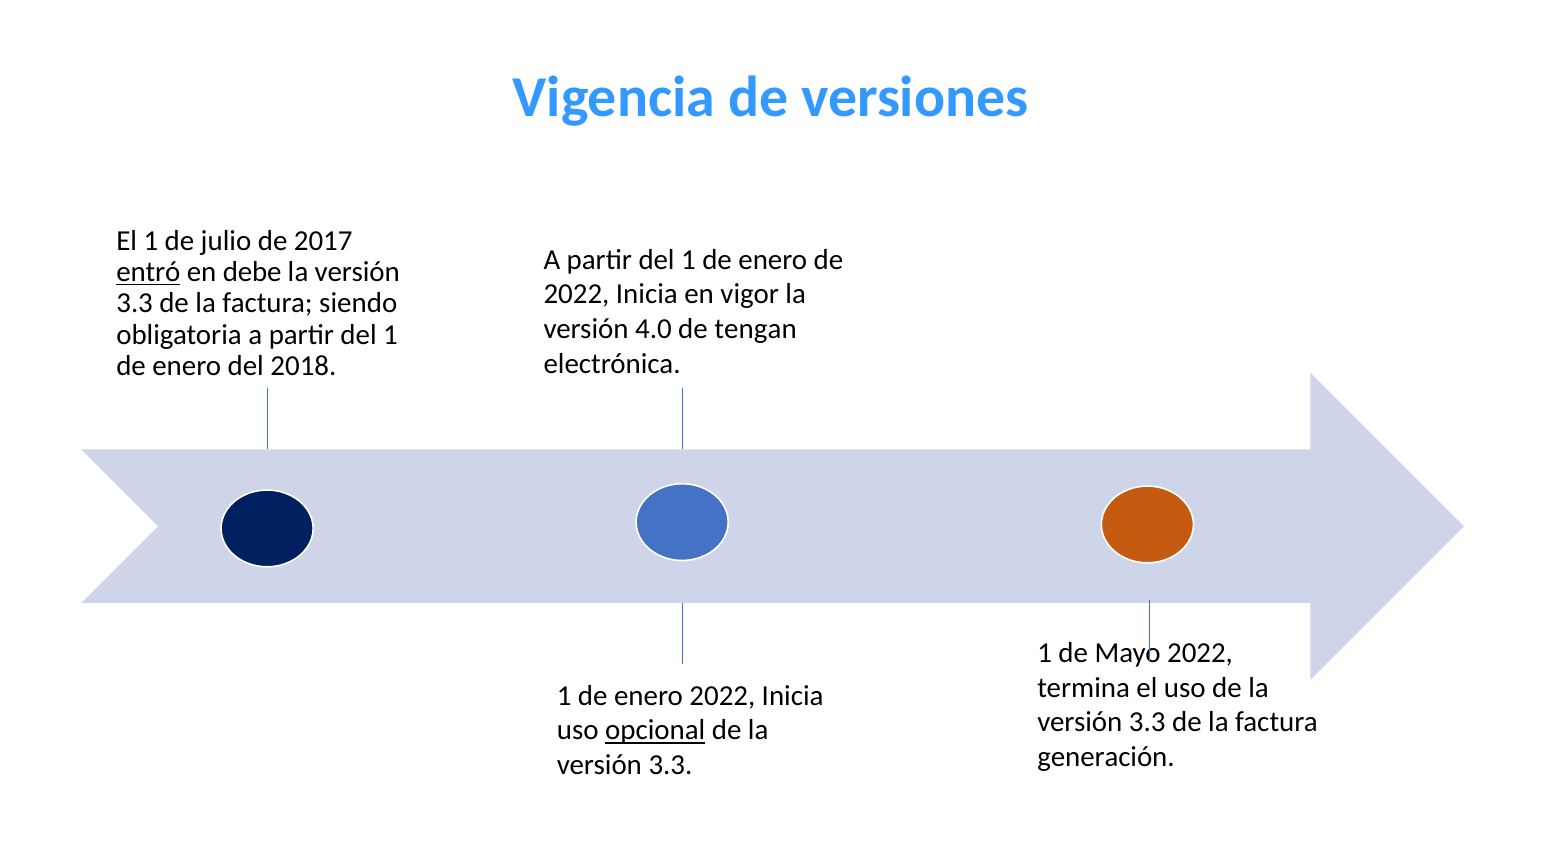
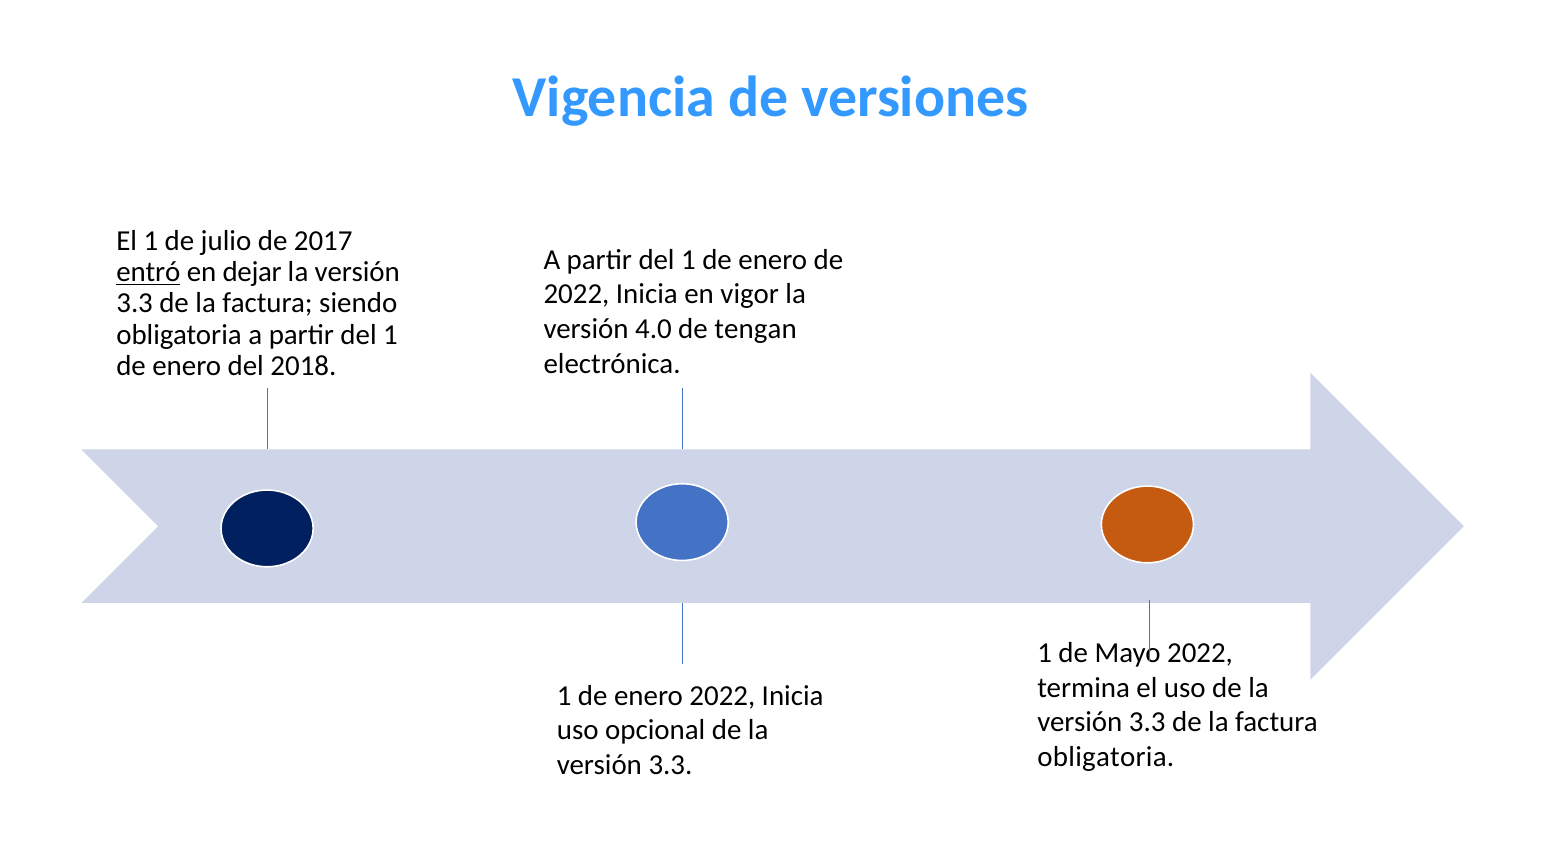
debe: debe -> dejar (252, 272)
opcional underline: present -> none (655, 730)
generación: generación -> obligatoria (1106, 757)
